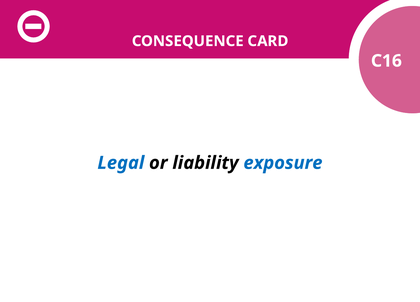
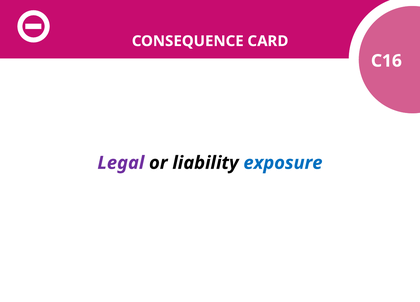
Legal colour: blue -> purple (121, 163)
